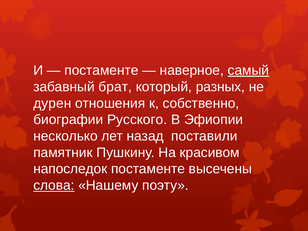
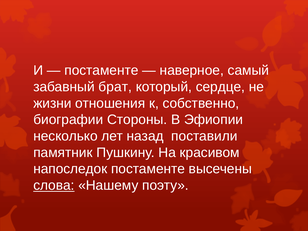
самый underline: present -> none (248, 70)
разных: разных -> сердце (220, 87)
дурен: дурен -> жизни (52, 103)
Русского: Русского -> Стороны (137, 120)
